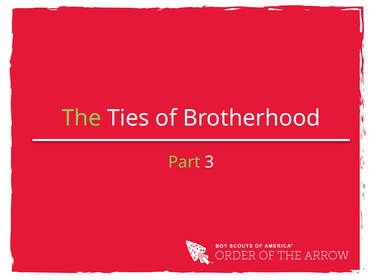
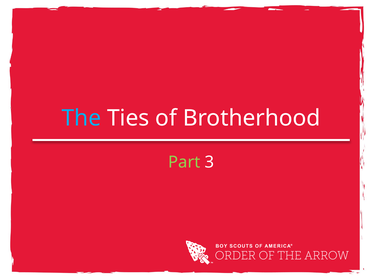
The colour: light green -> light blue (81, 118)
